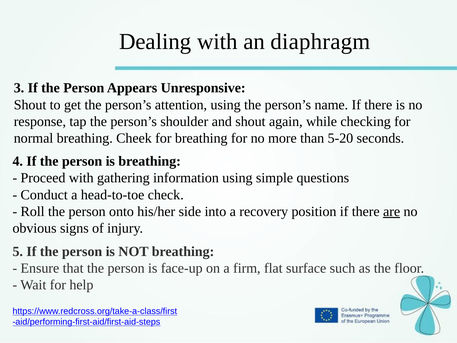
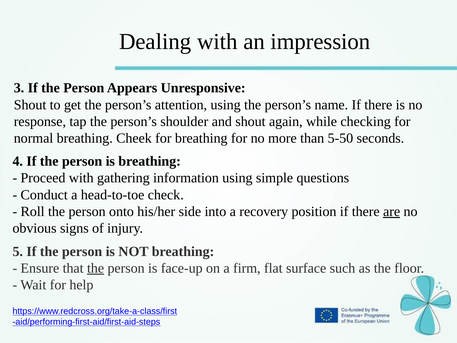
diaphragm: diaphragm -> impression (321, 42)
5-20: 5-20 -> 5-50 (340, 138)
the underline: none -> present (96, 268)
